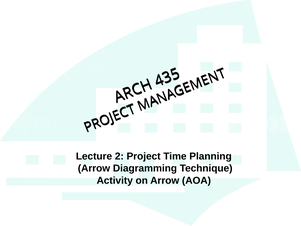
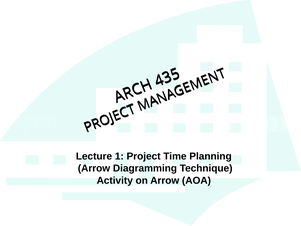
Lecture 2: 2 -> 1 (119, 156)
